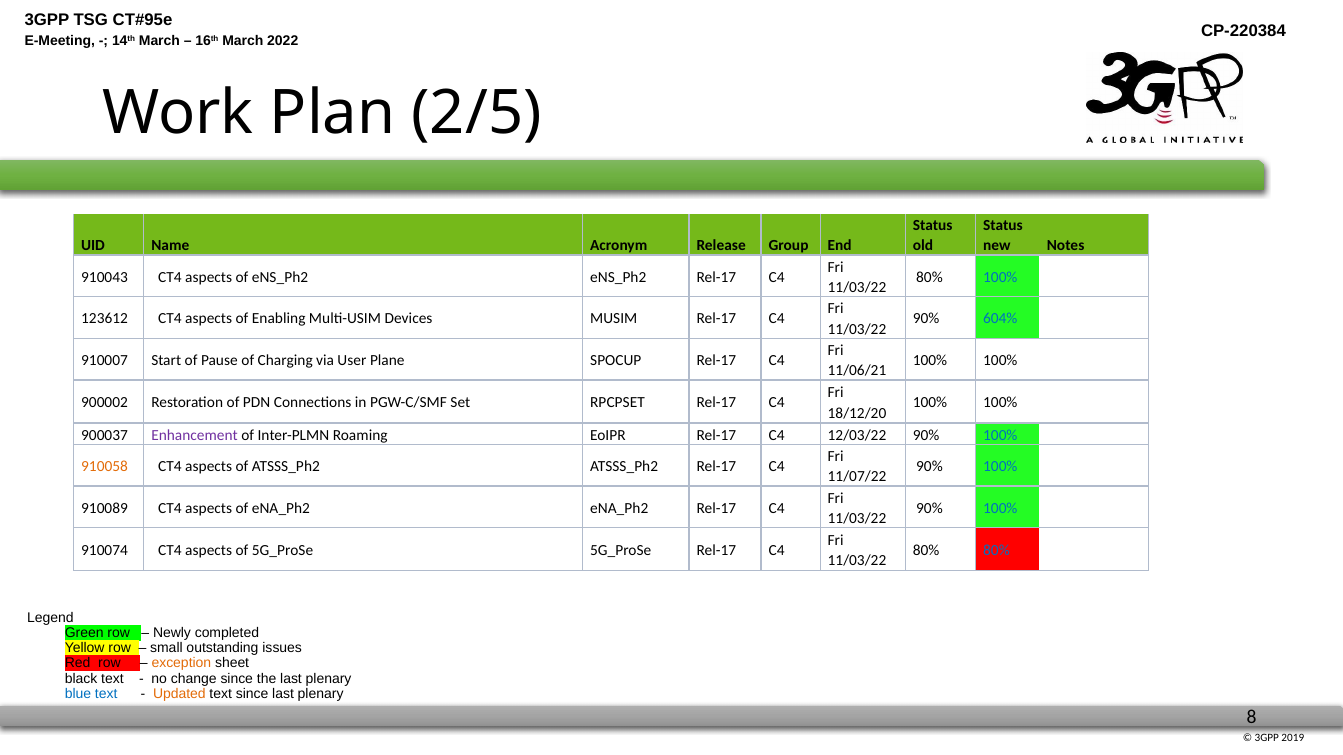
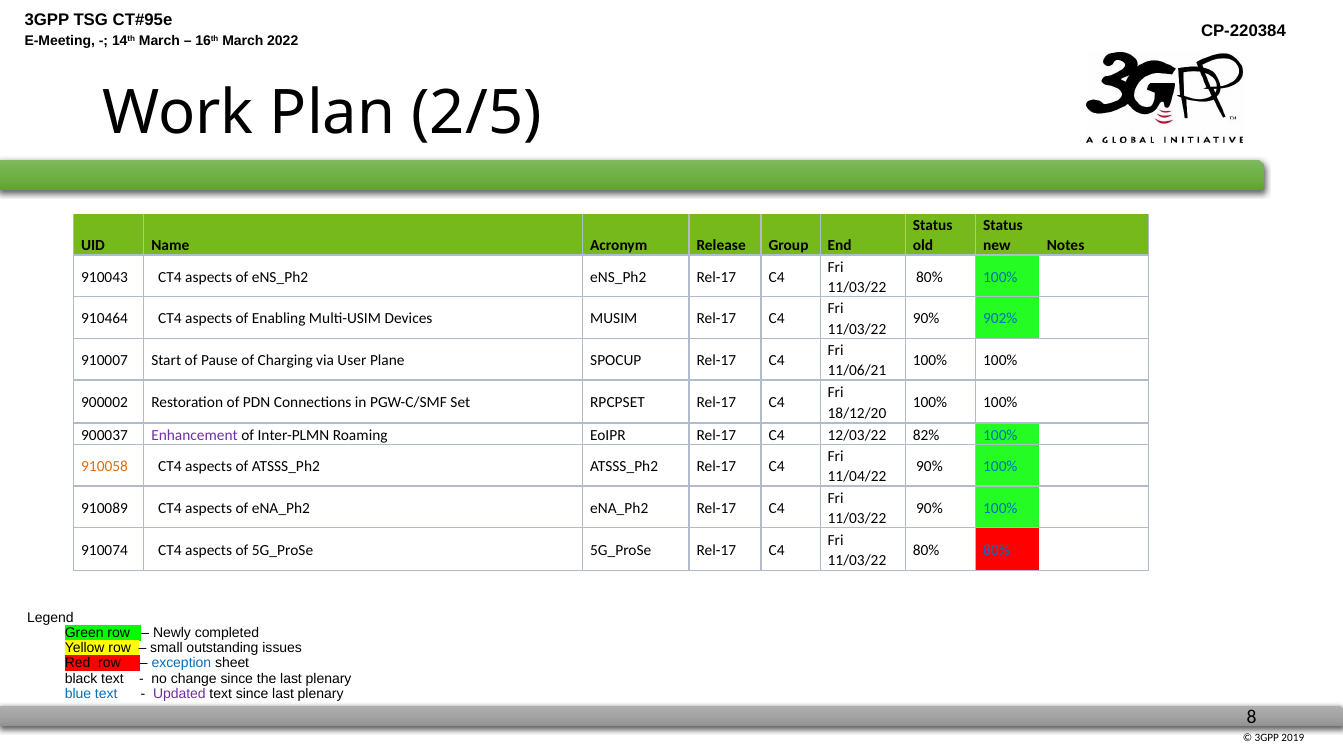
123612: 123612 -> 910464 (105, 319)
604%: 604% -> 902% (1000, 319)
12/03/22 90%: 90% -> 82% (926, 435)
11/07/22: 11/07/22 -> 11/04/22 (857, 477)
exception colour: orange -> blue (181, 664)
Updated colour: orange -> purple (179, 694)
